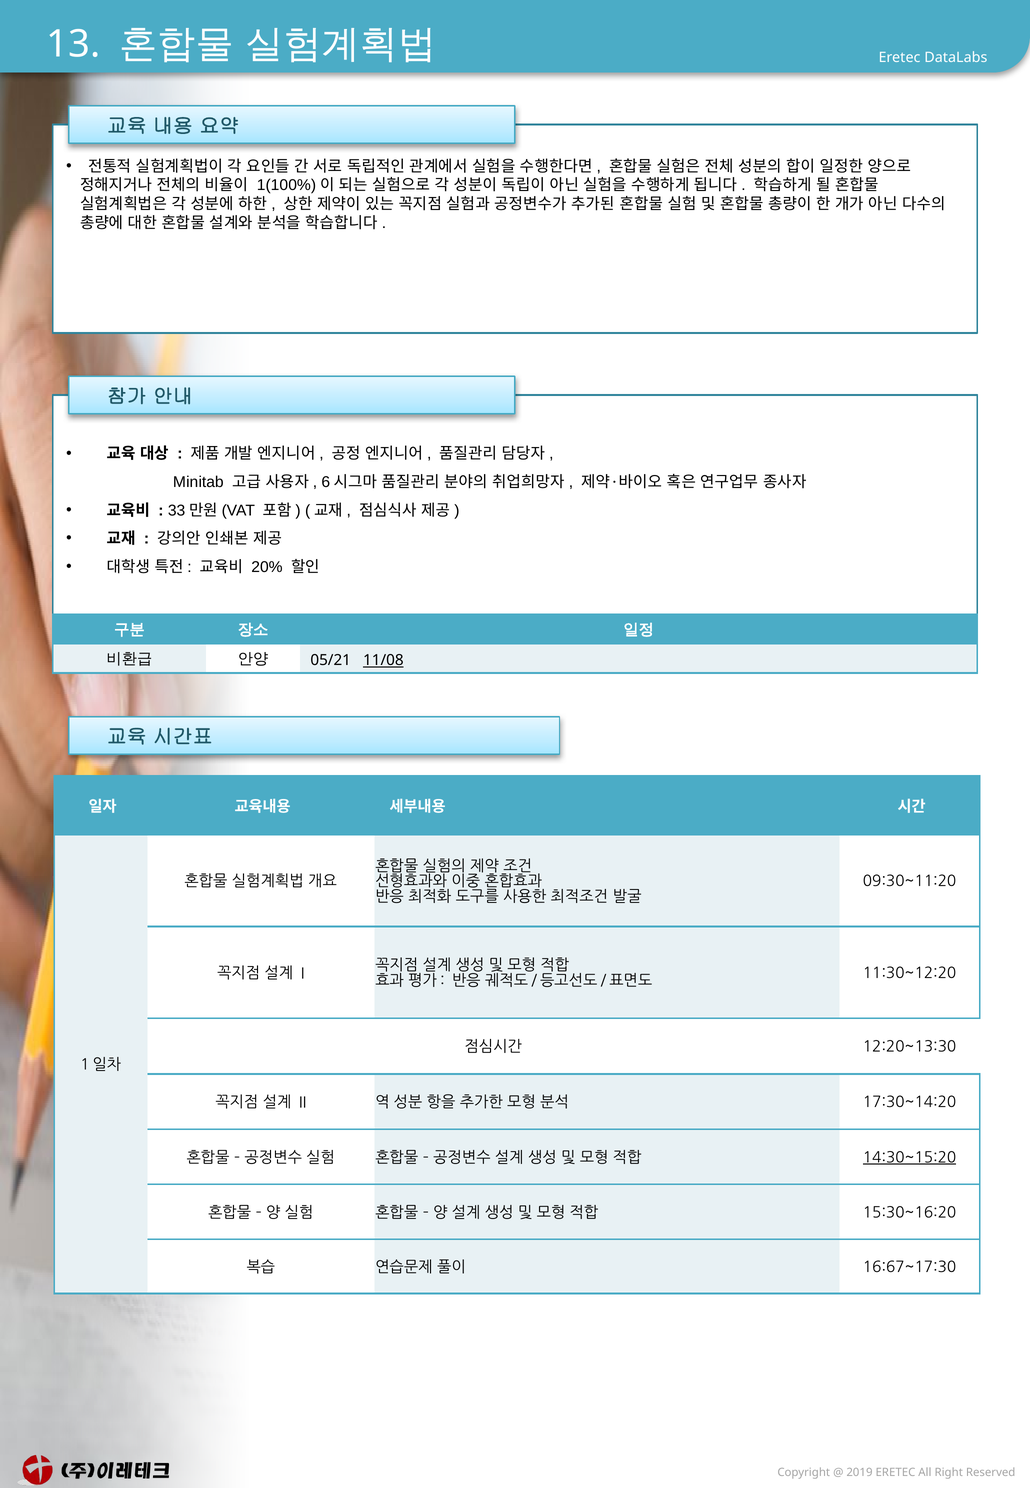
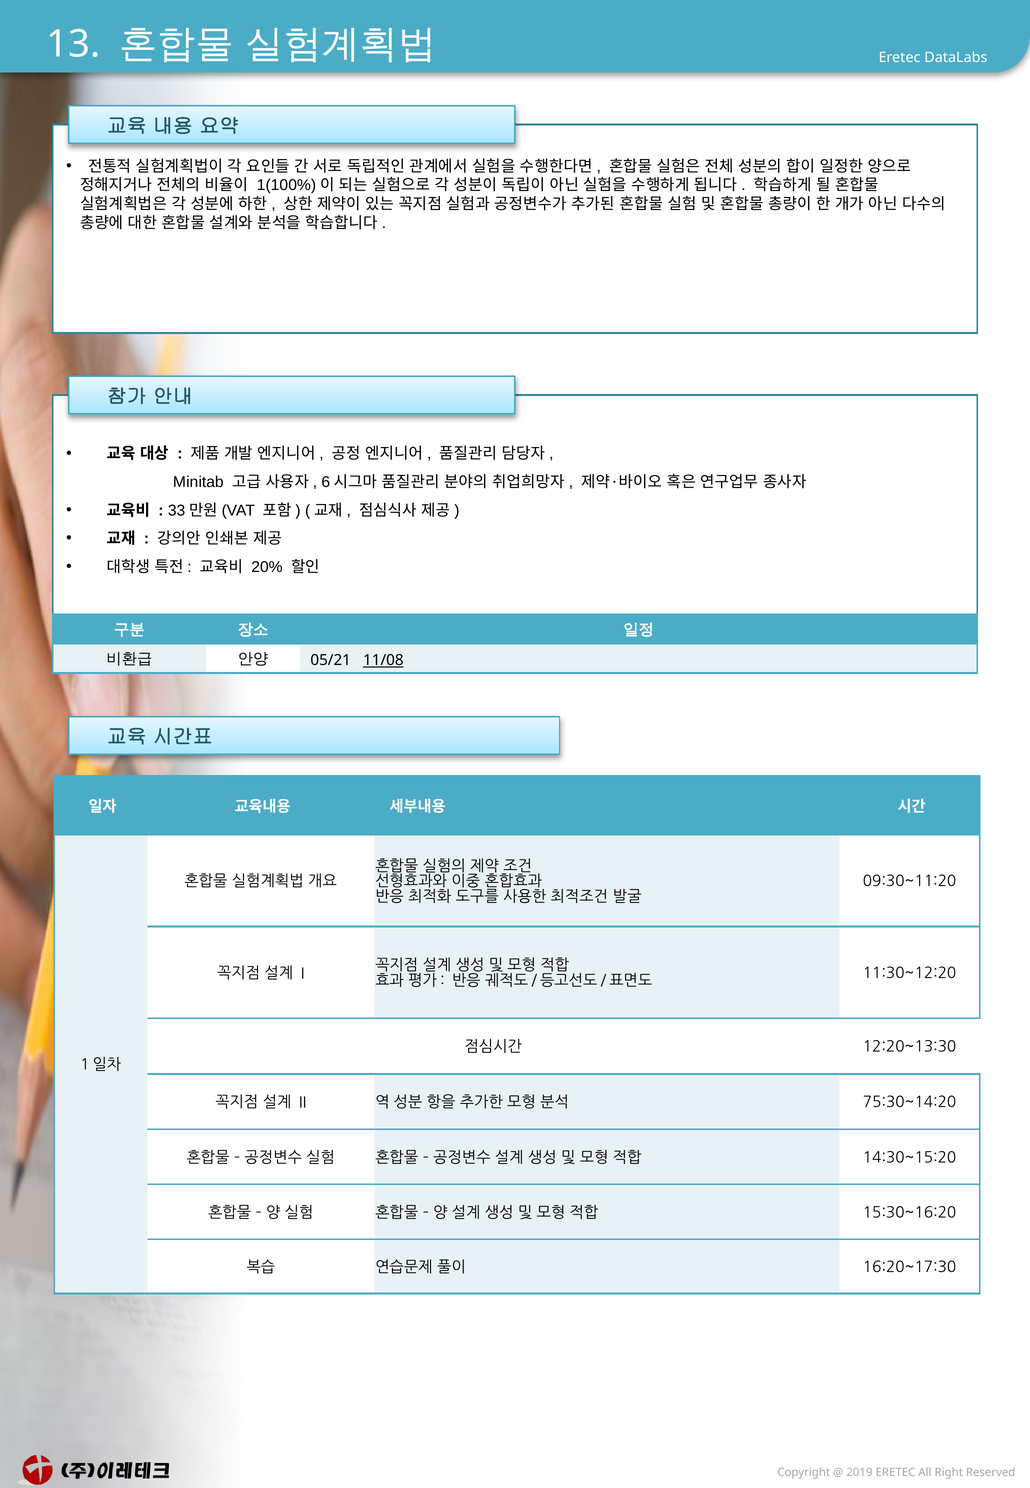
17:30~14:20: 17:30~14:20 -> 75:30~14:20 (910, 1102)
14:30~15:20 underline: present -> none (910, 1157)
16:67~17:30: 16:67~17:30 -> 16:20~17:30 (910, 1267)
